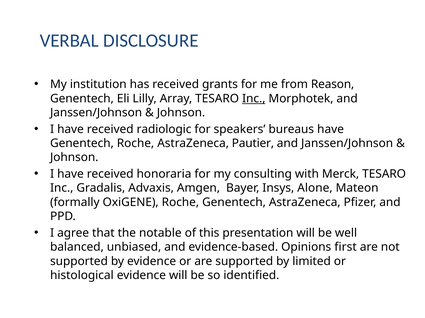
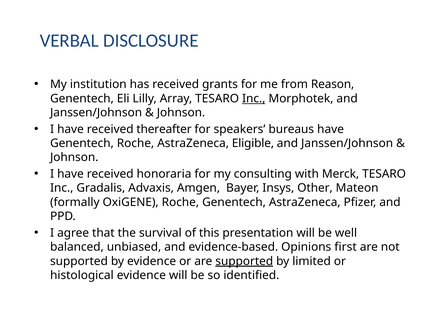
radiologic: radiologic -> thereafter (164, 129)
Pautier: Pautier -> Eligible (253, 144)
Alone: Alone -> Other (315, 189)
notable: notable -> survival (160, 233)
supported underline: none -> present (244, 262)
